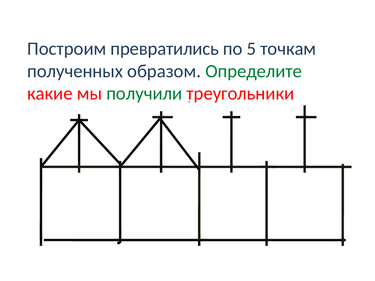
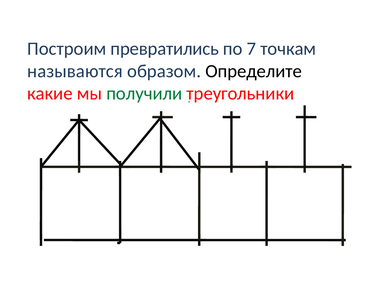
5: 5 -> 7 (251, 49)
полученных: полученных -> называются (75, 71)
Определите colour: green -> black (254, 71)
